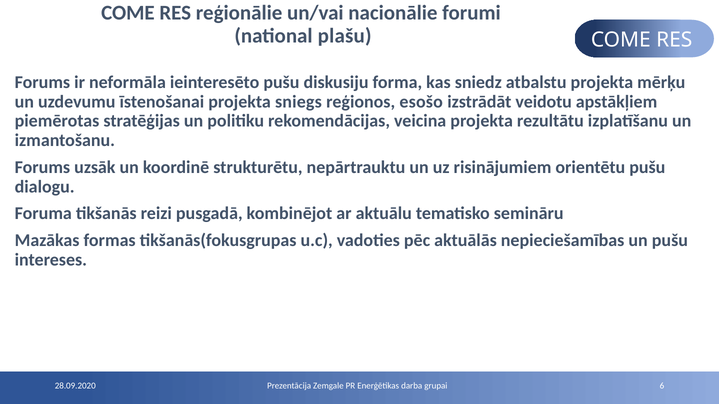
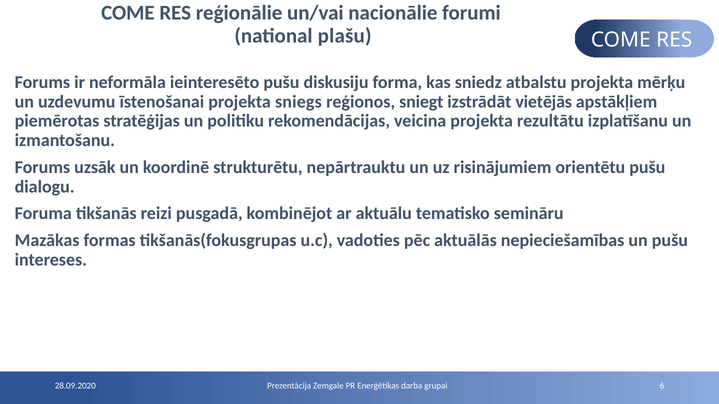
esošo: esošo -> sniegt (421, 102)
veidotu: veidotu -> vietējās (544, 102)
